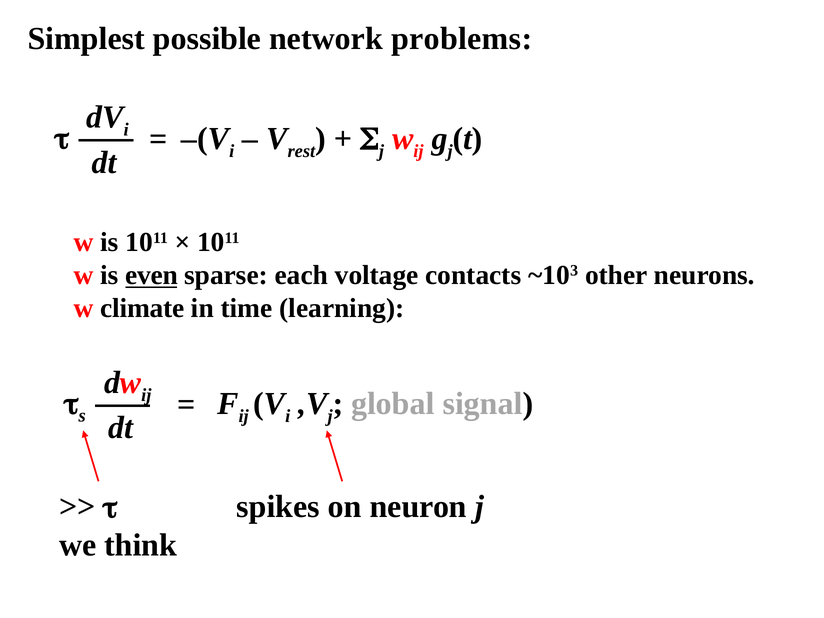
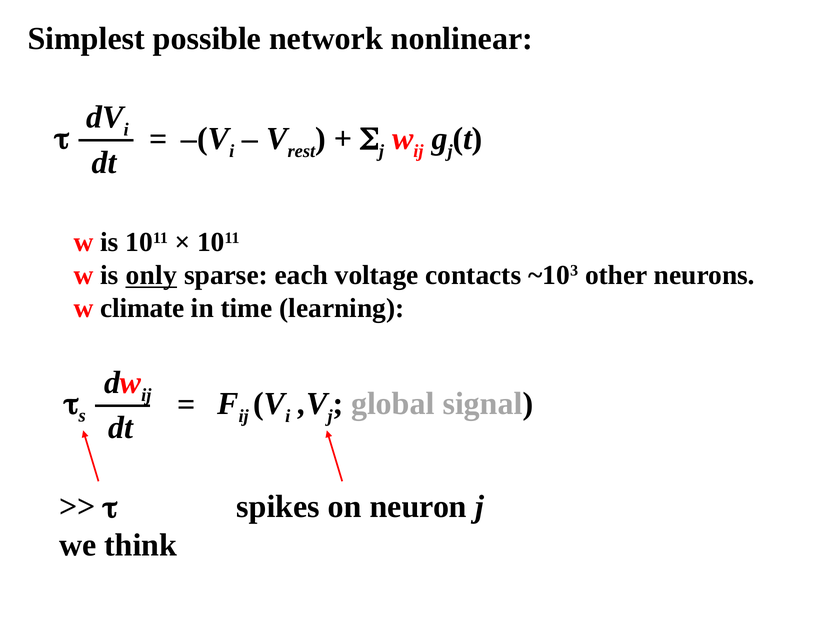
problems: problems -> nonlinear (462, 39)
even: even -> only (151, 275)
